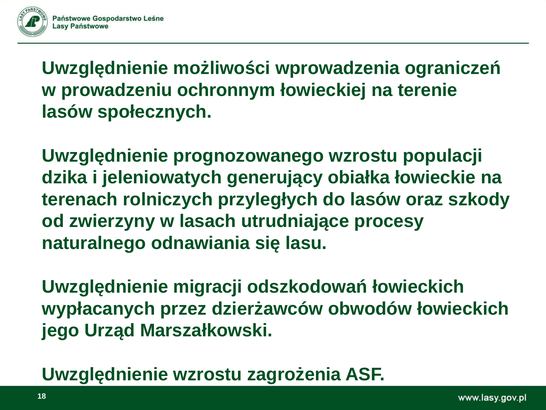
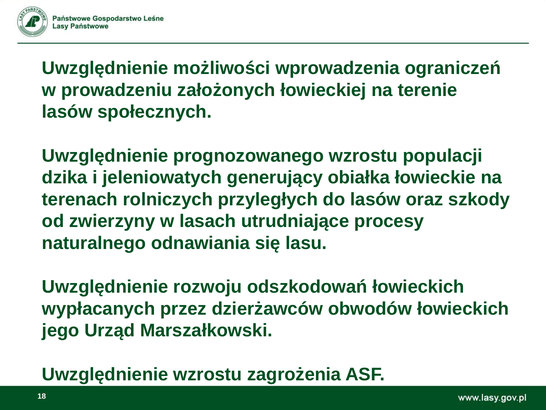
ochronnym: ochronnym -> założonych (226, 90)
migracji: migracji -> rozwoju (208, 287)
